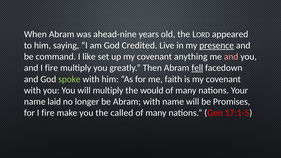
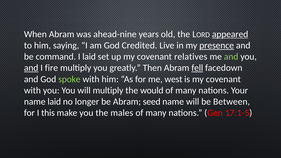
appeared underline: none -> present (230, 34)
I like: like -> laid (89, 57)
anything: anything -> relatives (191, 57)
and colour: pink -> light green (231, 57)
and underline: none -> present (31, 68)
faith: faith -> west (173, 79)
Abram with: with -> seed (152, 102)
Promises: Promises -> Between (232, 102)
for I fire: fire -> this (48, 113)
called: called -> males (122, 113)
